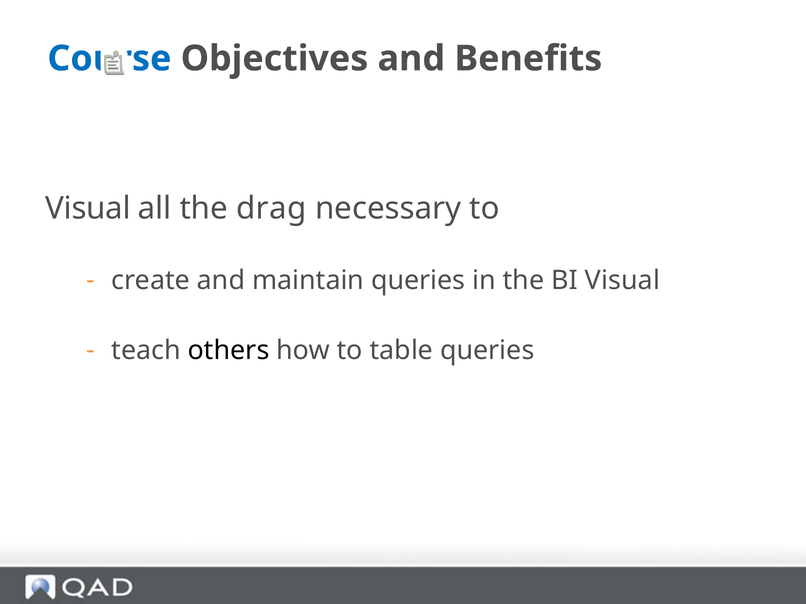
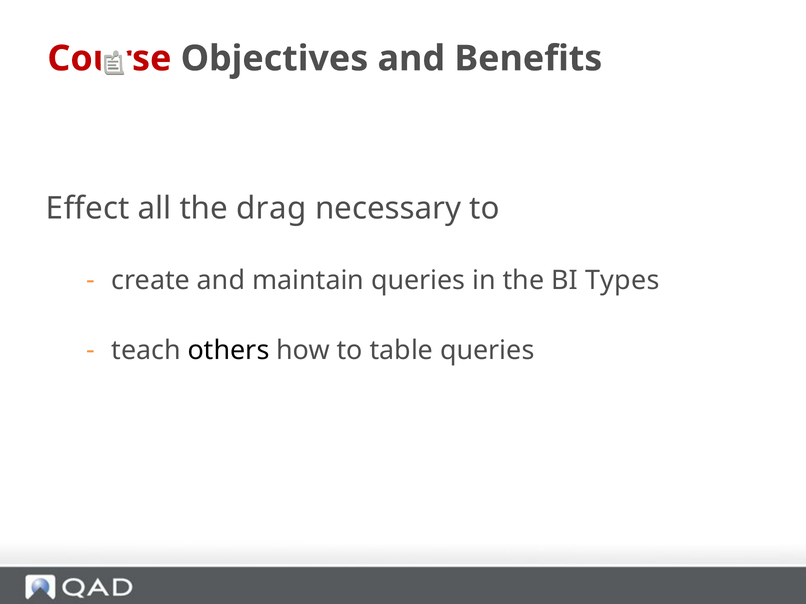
Course colour: blue -> red (109, 59)
Visual: Visual -> Effect (88, 208)
BI Visual: Visual -> Types (622, 281)
